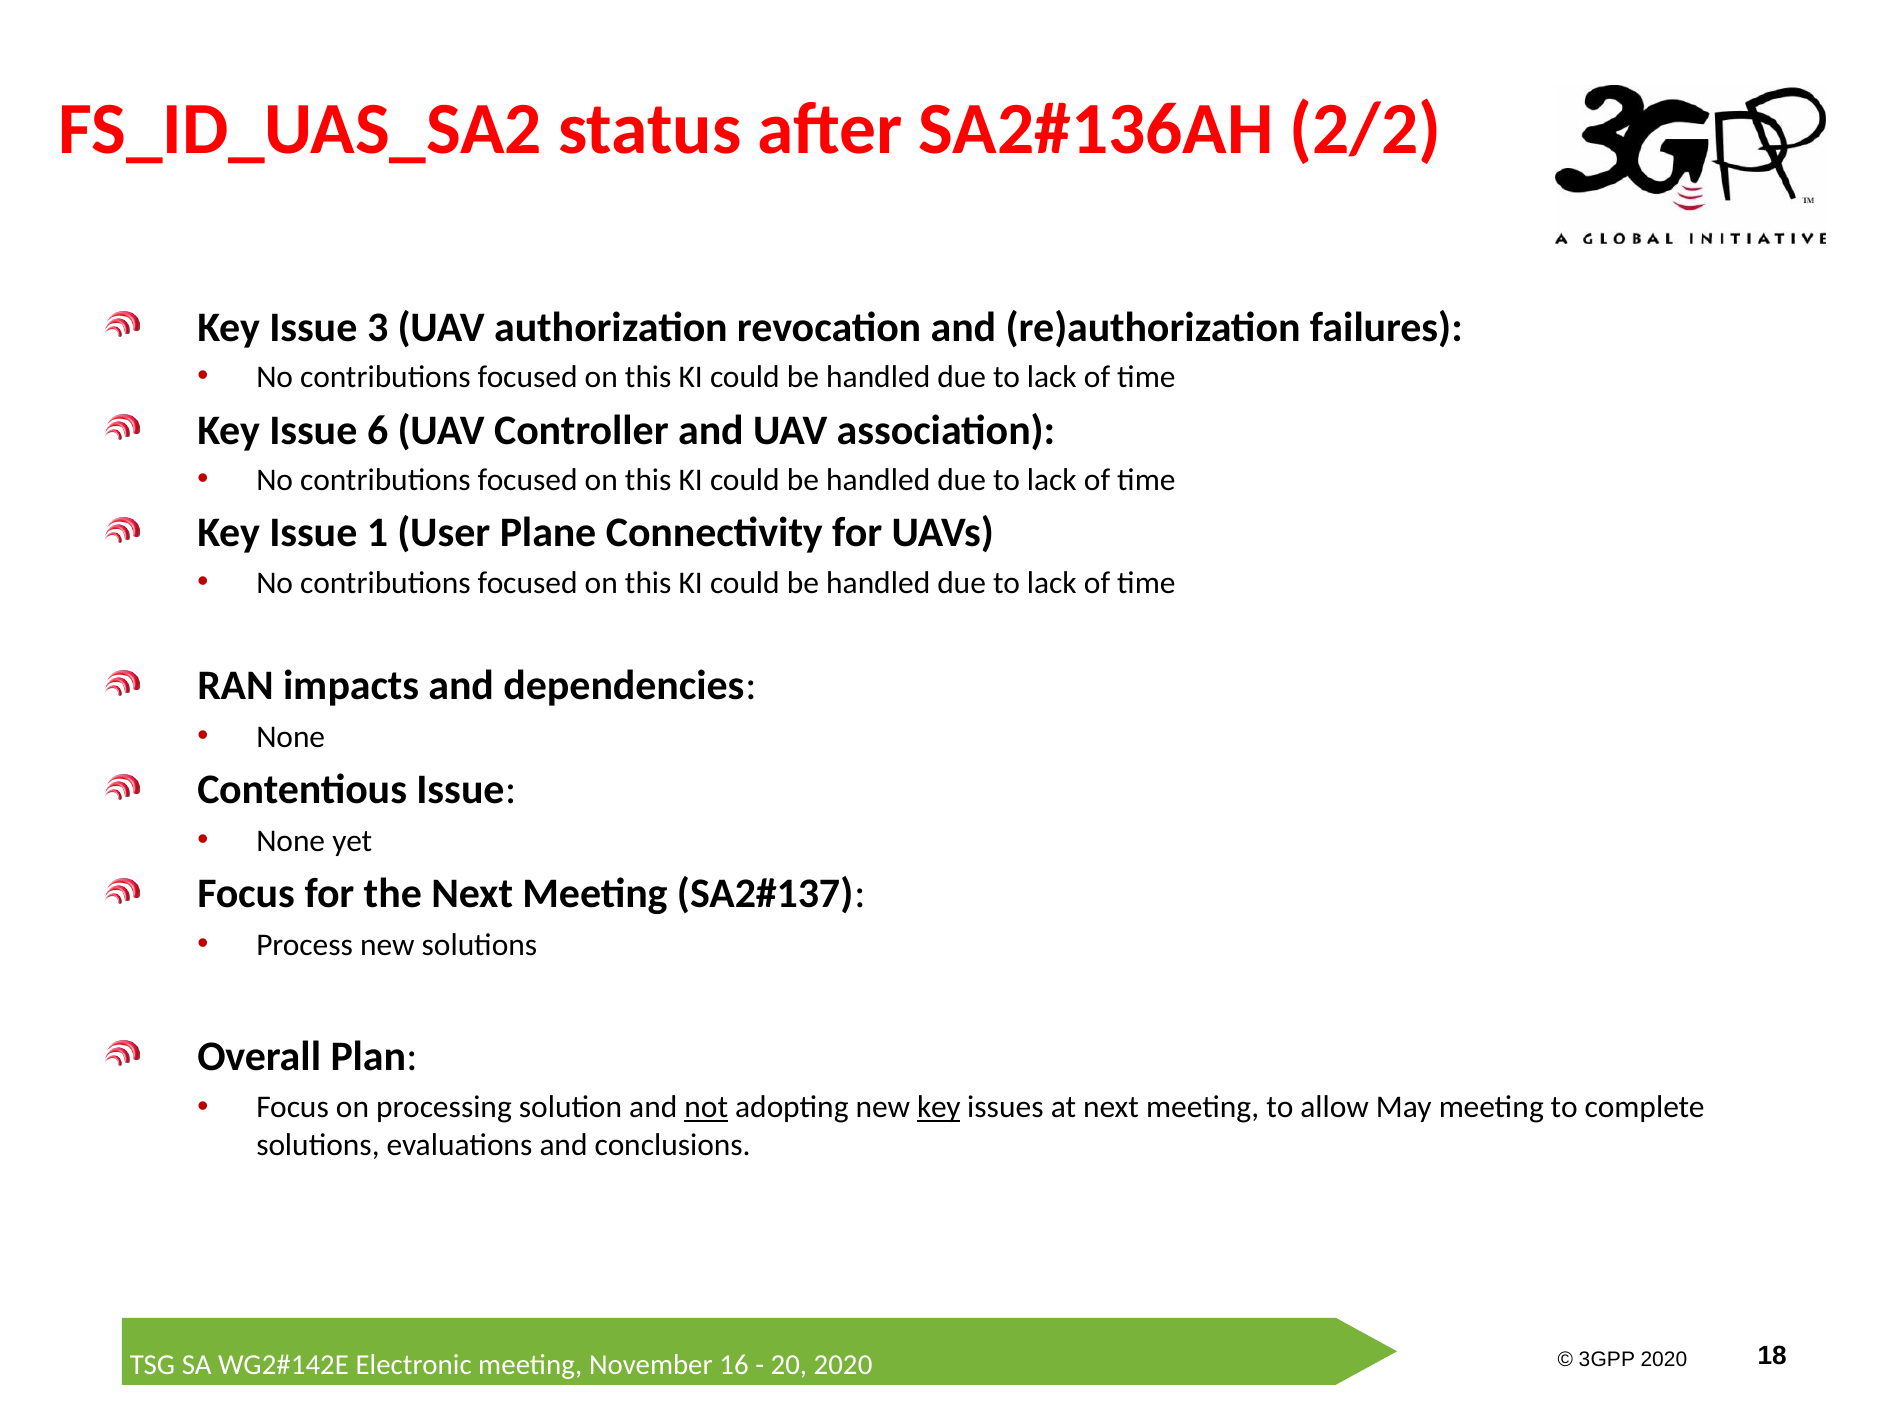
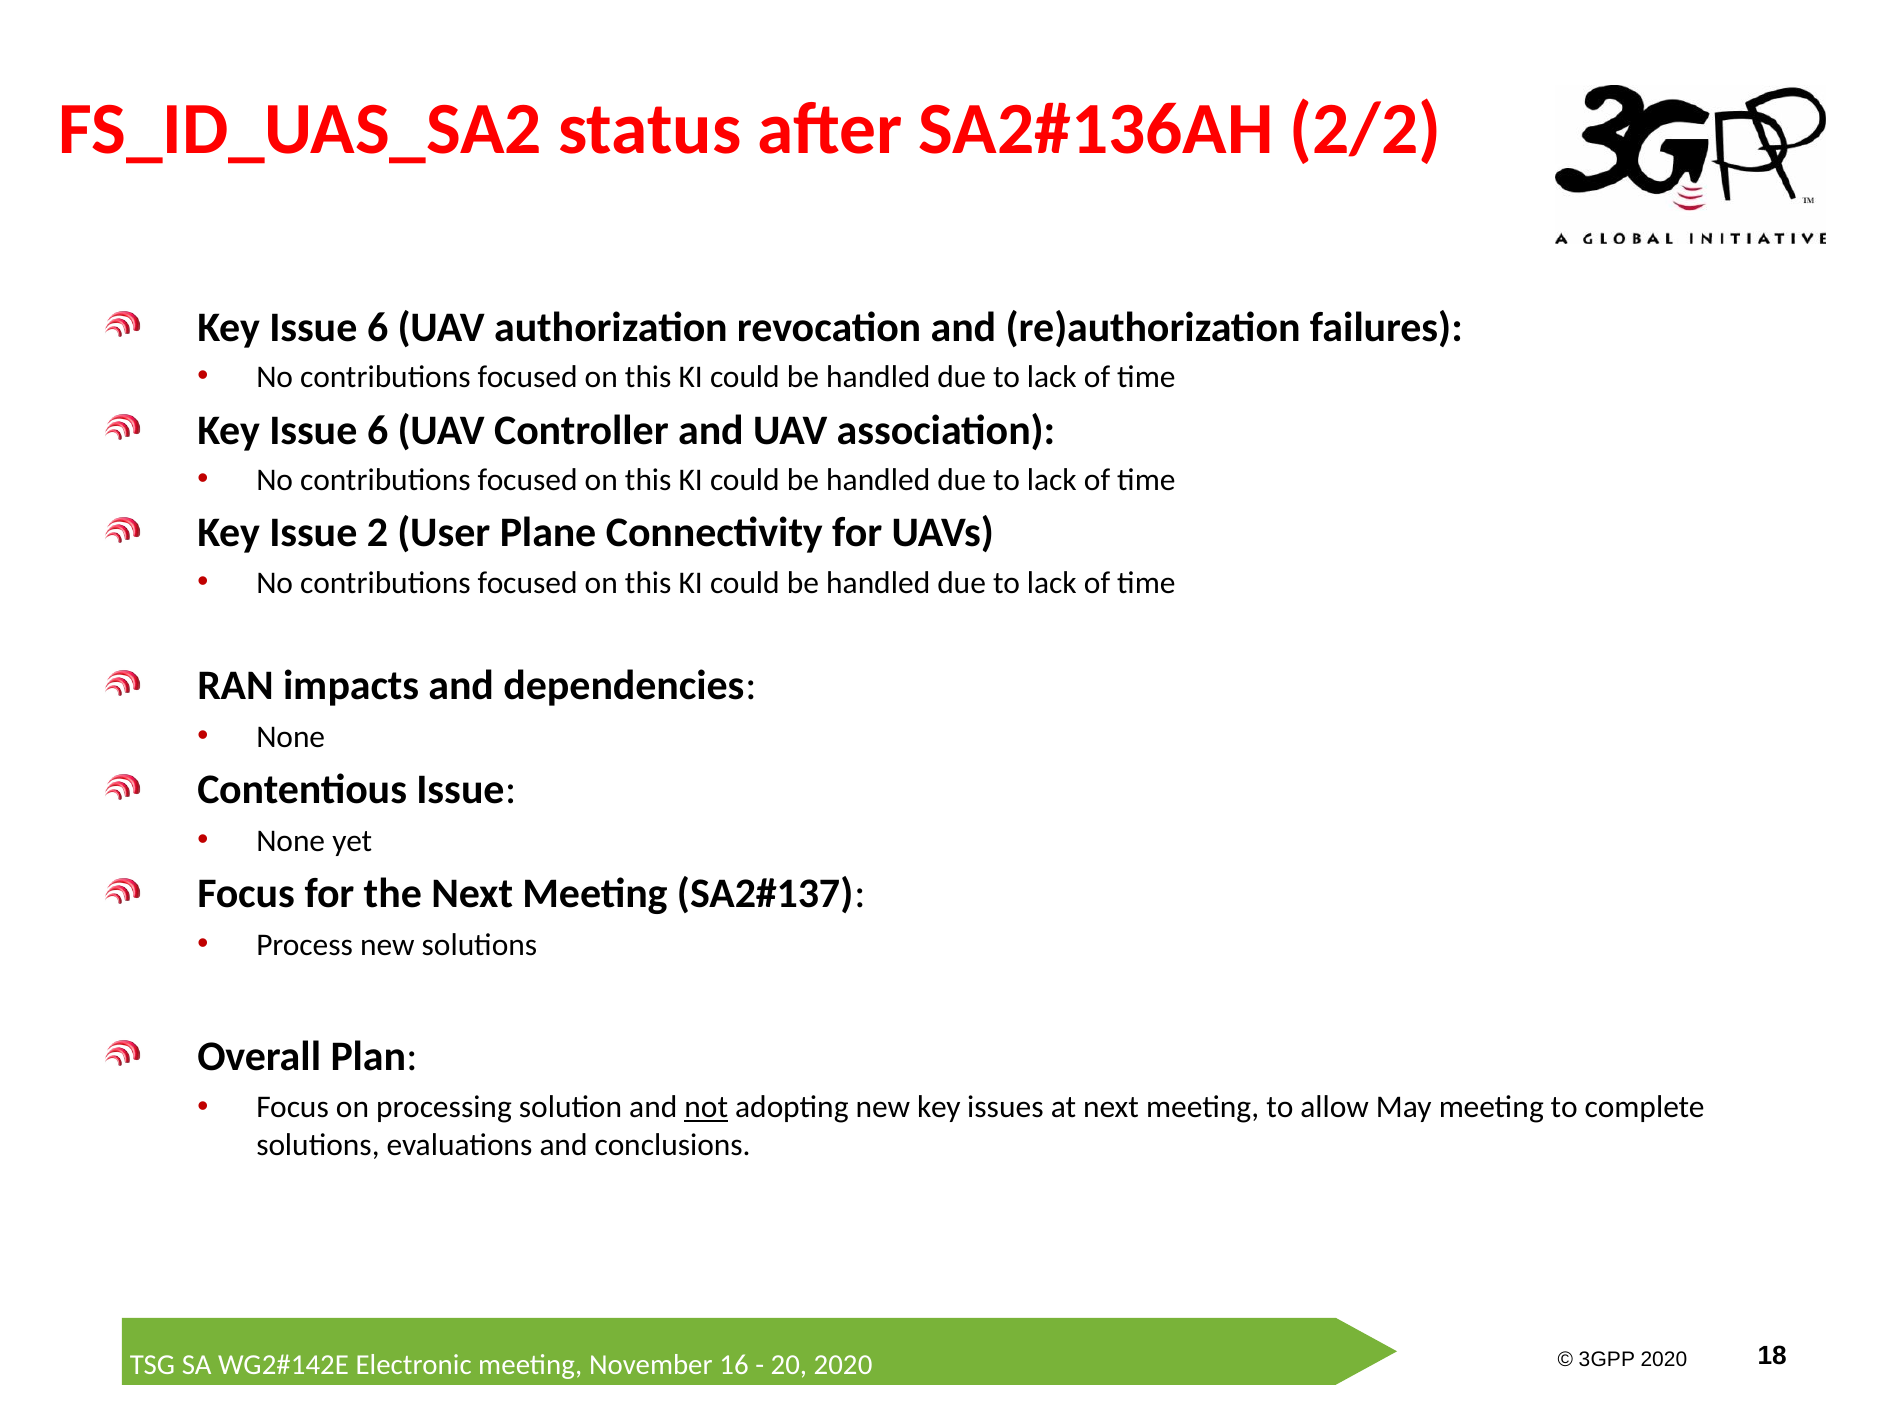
3: 3 -> 6 (378, 327)
1: 1 -> 2 (377, 533)
key underline: present -> none (939, 1107)
